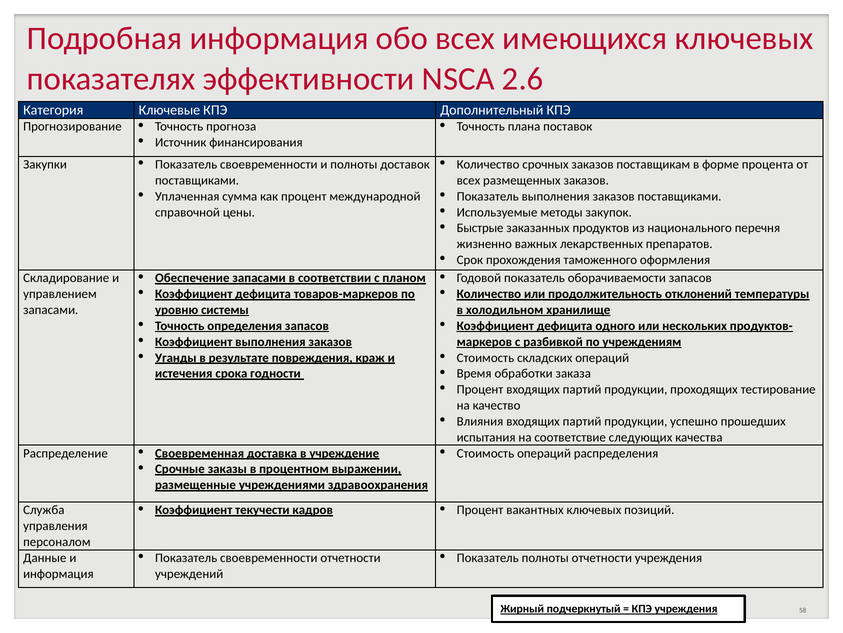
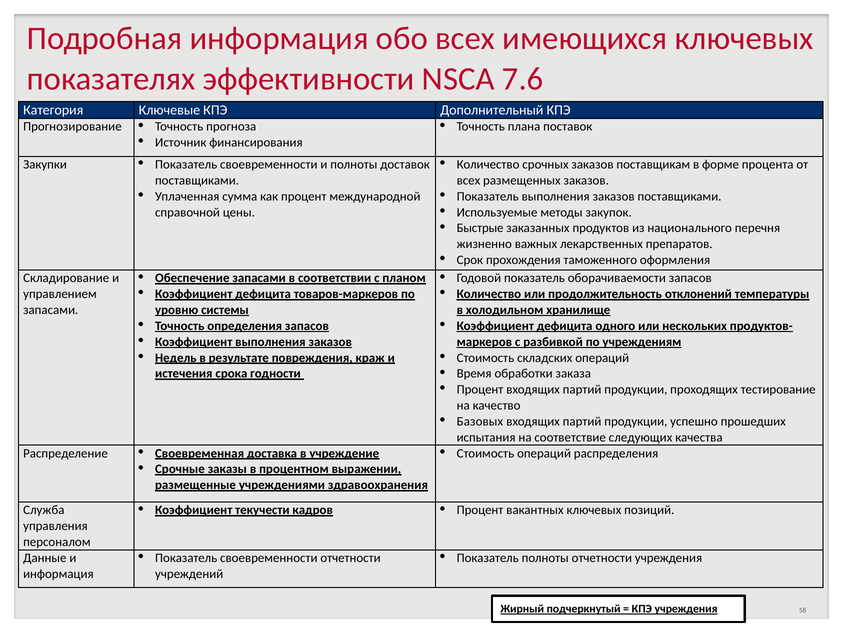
2.6: 2.6 -> 7.6 (523, 79)
Уганды: Уганды -> Недель (176, 357)
Влияния: Влияния -> Базовых (480, 421)
